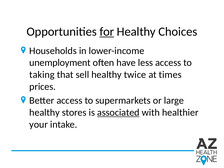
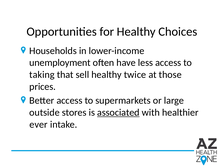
for underline: present -> none (107, 32)
times: times -> those (170, 75)
healthy: healthy -> outside (45, 112)
your: your -> ever (39, 124)
